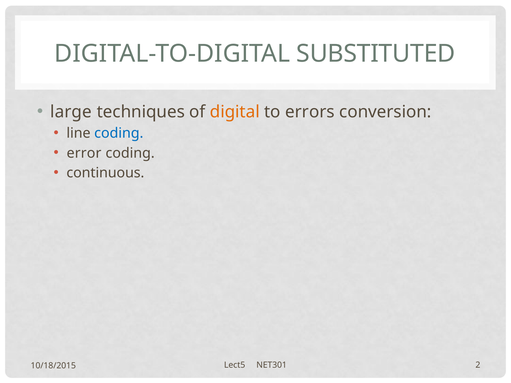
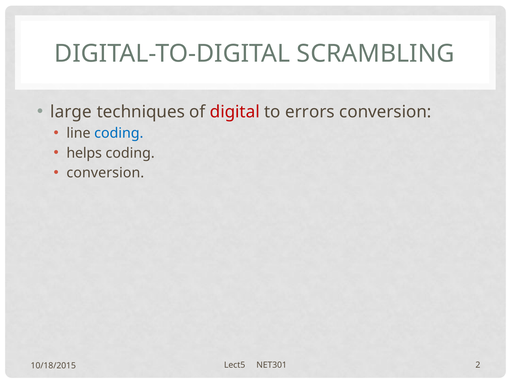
SUBSTITUTED: SUBSTITUTED -> SCRAMBLING (376, 54)
digital colour: orange -> red (235, 112)
error: error -> helps (84, 153)
continuous: continuous -> conversion (105, 173)
